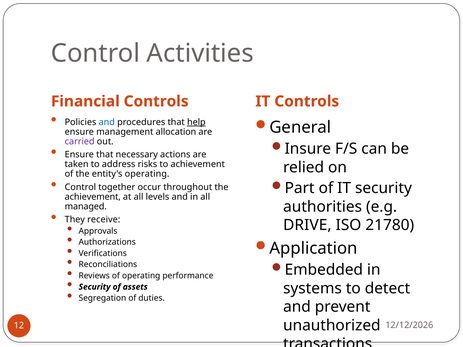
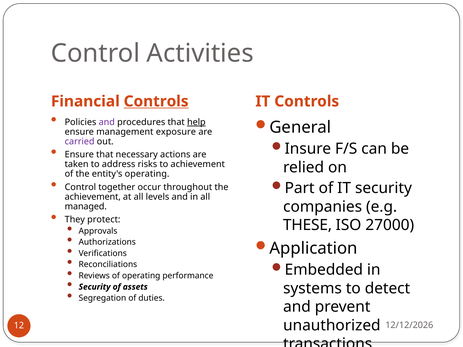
Controls underline: none -> present (156, 101)
and colour: blue -> purple (107, 122)
allocation: allocation -> exposure (176, 132)
authorities: authorities -> companies (323, 207)
receive: receive -> protect (104, 220)
DRIVE: DRIVE -> THESE (307, 225)
21780: 21780 -> 27000 (390, 225)
